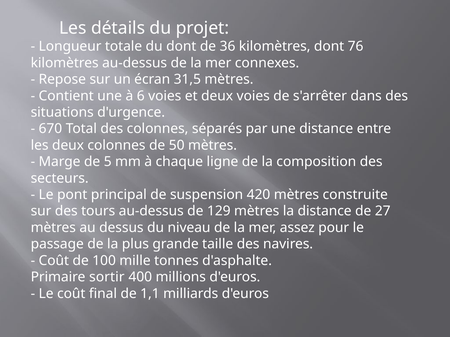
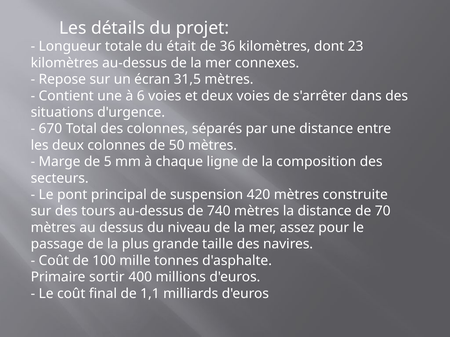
du dont: dont -> était (181, 47)
76: 76 -> 23 (356, 47)
129: 129 -> 740 (219, 211)
27: 27 -> 70 (383, 211)
